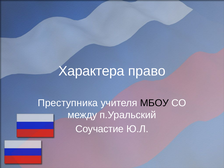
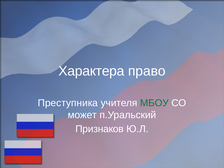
МБОУ colour: black -> green (154, 103)
между: между -> может (82, 115)
Соучастие: Соучастие -> Признаков (100, 129)
